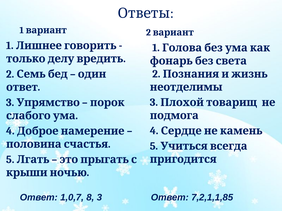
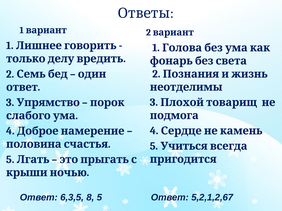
1,0,7: 1,0,7 -> 6,3,5 (72, 198)
8 3: 3 -> 5 (99, 198)
7,2,1,1,85: 7,2,1,1,85 -> 5,2,1,2,67 (212, 198)
